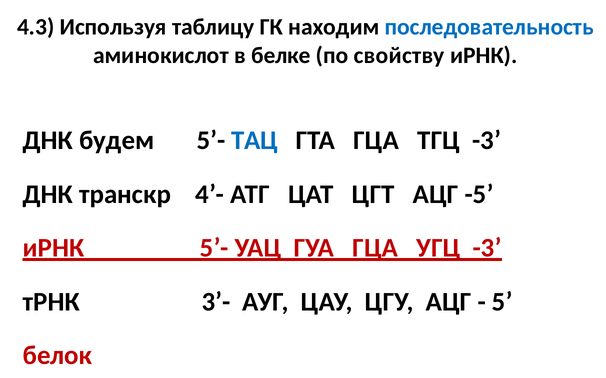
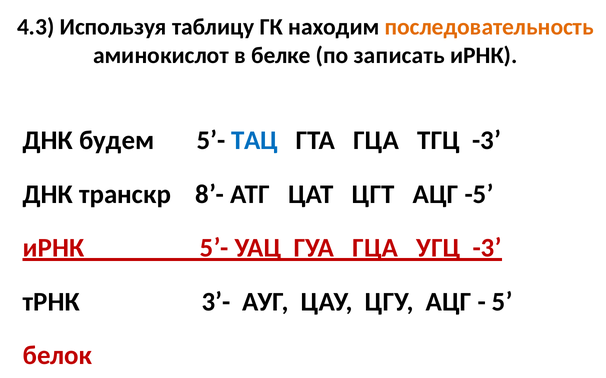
последовательность colour: blue -> orange (489, 27)
свойству: свойству -> записать (399, 55)
4’-: 4’- -> 8’- (210, 195)
